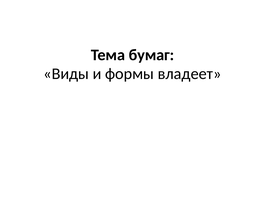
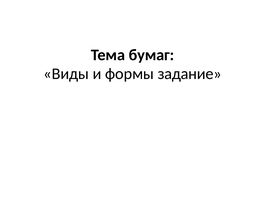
владеет: владеет -> задание (190, 74)
